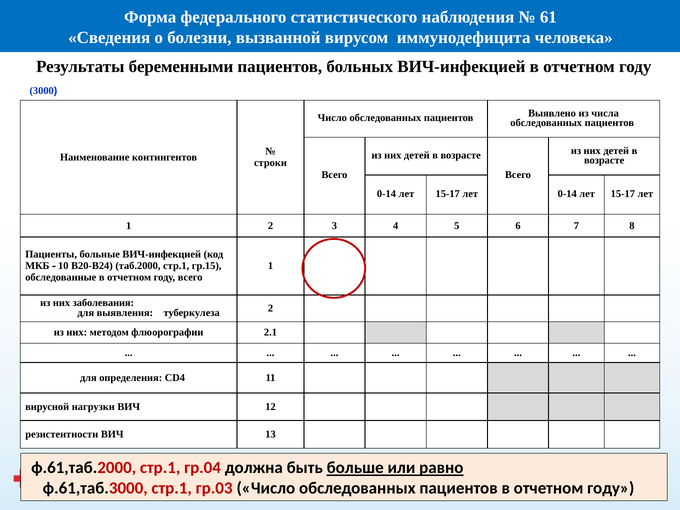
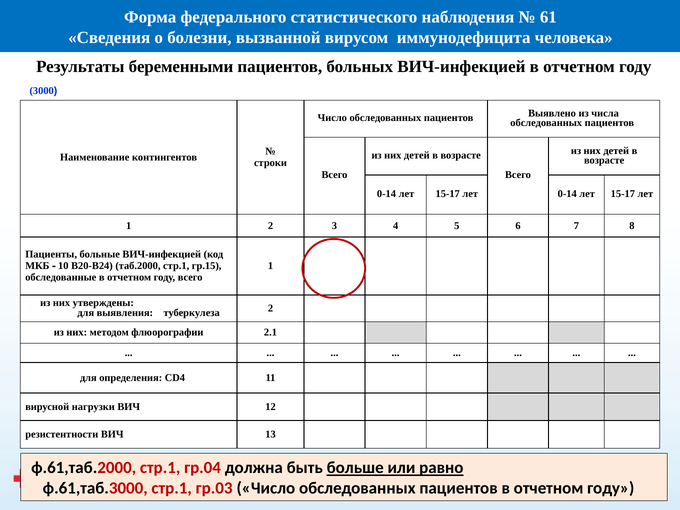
заболевания: заболевания -> утверждены (103, 303)
